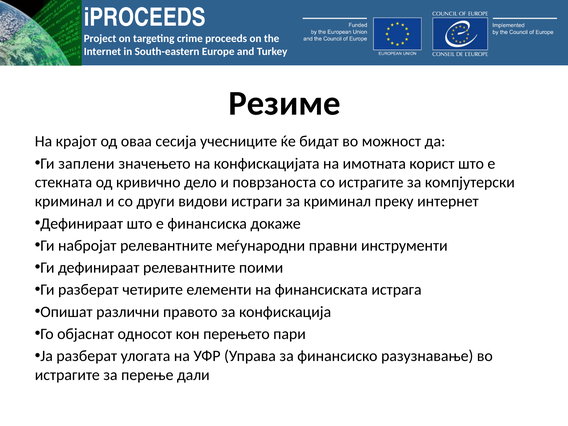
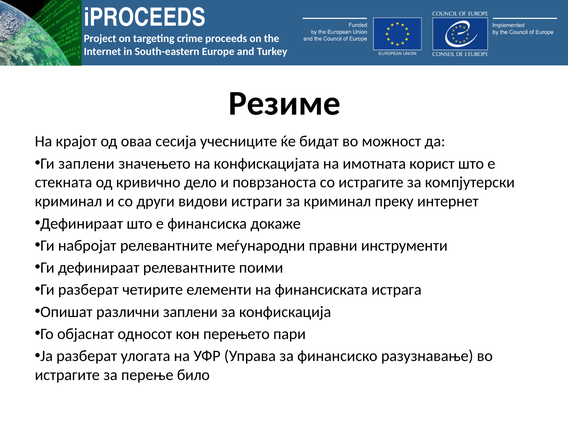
различни правото: правото -> заплени (190, 312)
дали: дали -> било (193, 375)
